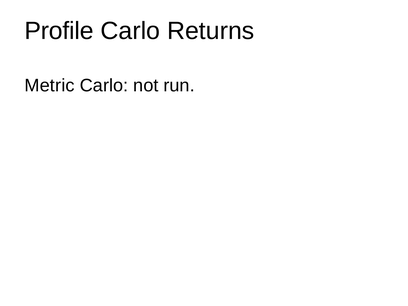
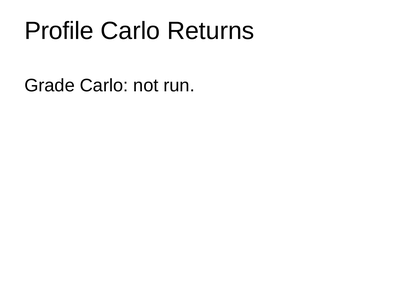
Metric: Metric -> Grade (50, 86)
